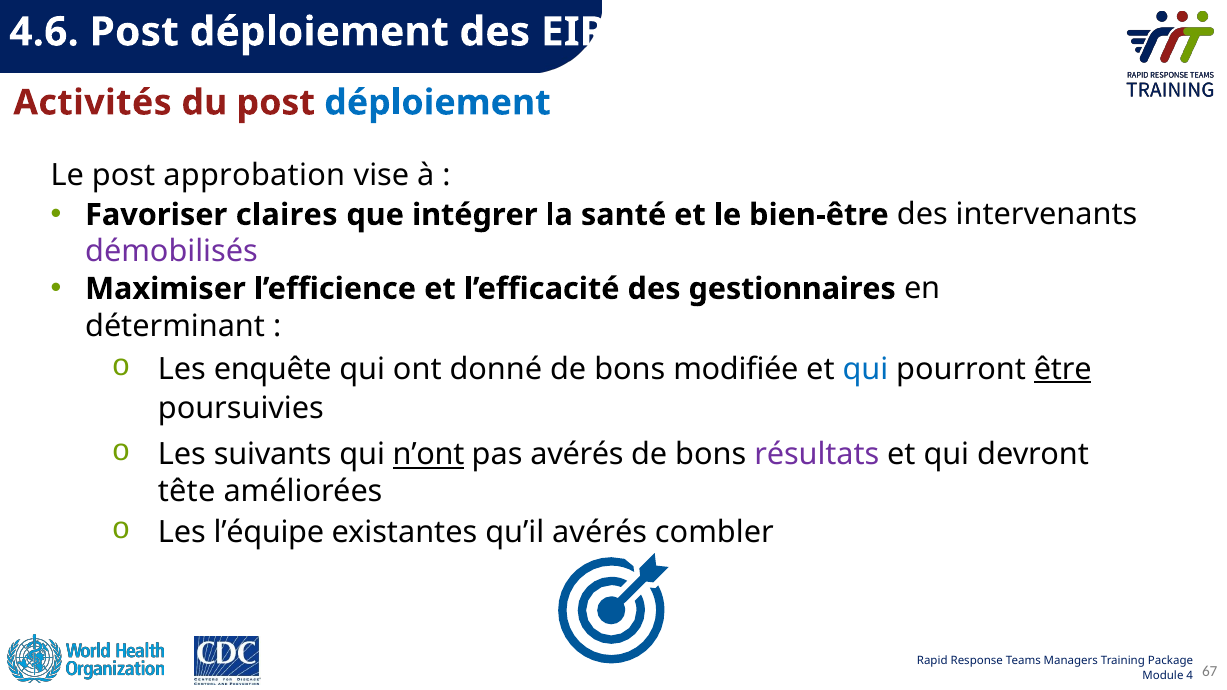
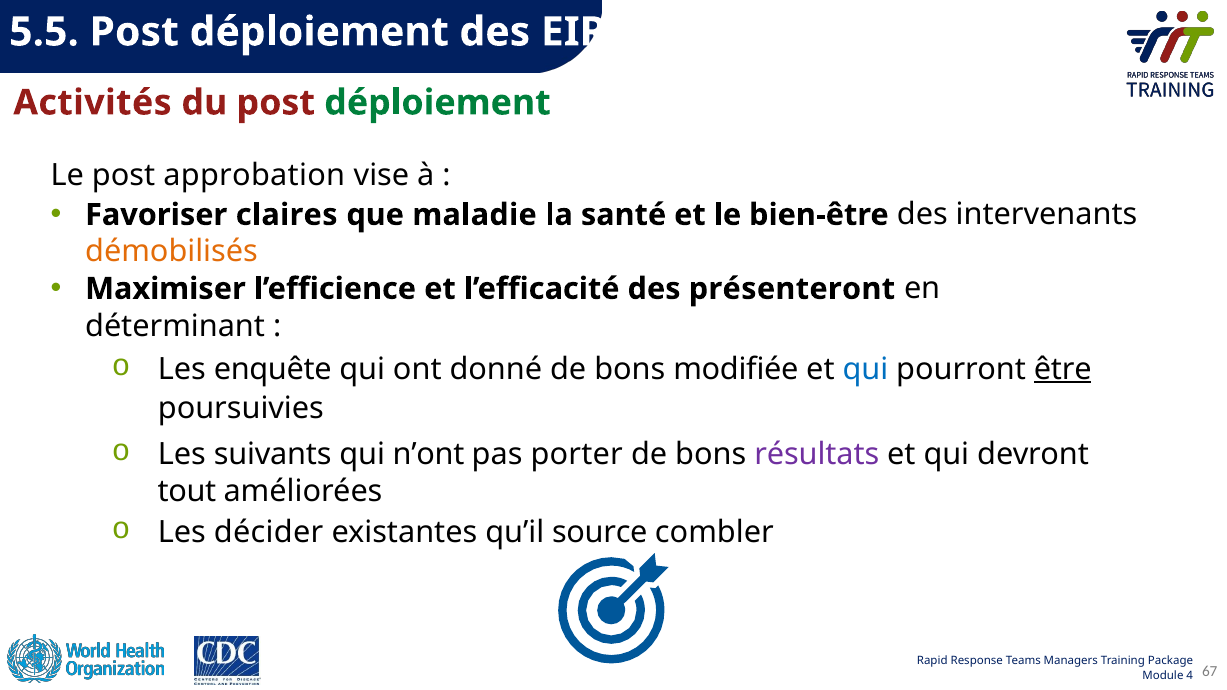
4.6: 4.6 -> 5.5 (44, 32)
déploiement colour: blue -> green (437, 103)
intégrer: intégrer -> maladie (475, 215)
démobilisés colour: purple -> orange (171, 252)
gestionnaires: gestionnaires -> présenteront (792, 289)
n’ont underline: present -> none (428, 455)
pas avérés: avérés -> porter (577, 455)
tête: tête -> tout (187, 492)
lʼéquipe: lʼéquipe -> décider (269, 533)
quʼil avérés: avérés -> source (600, 533)
